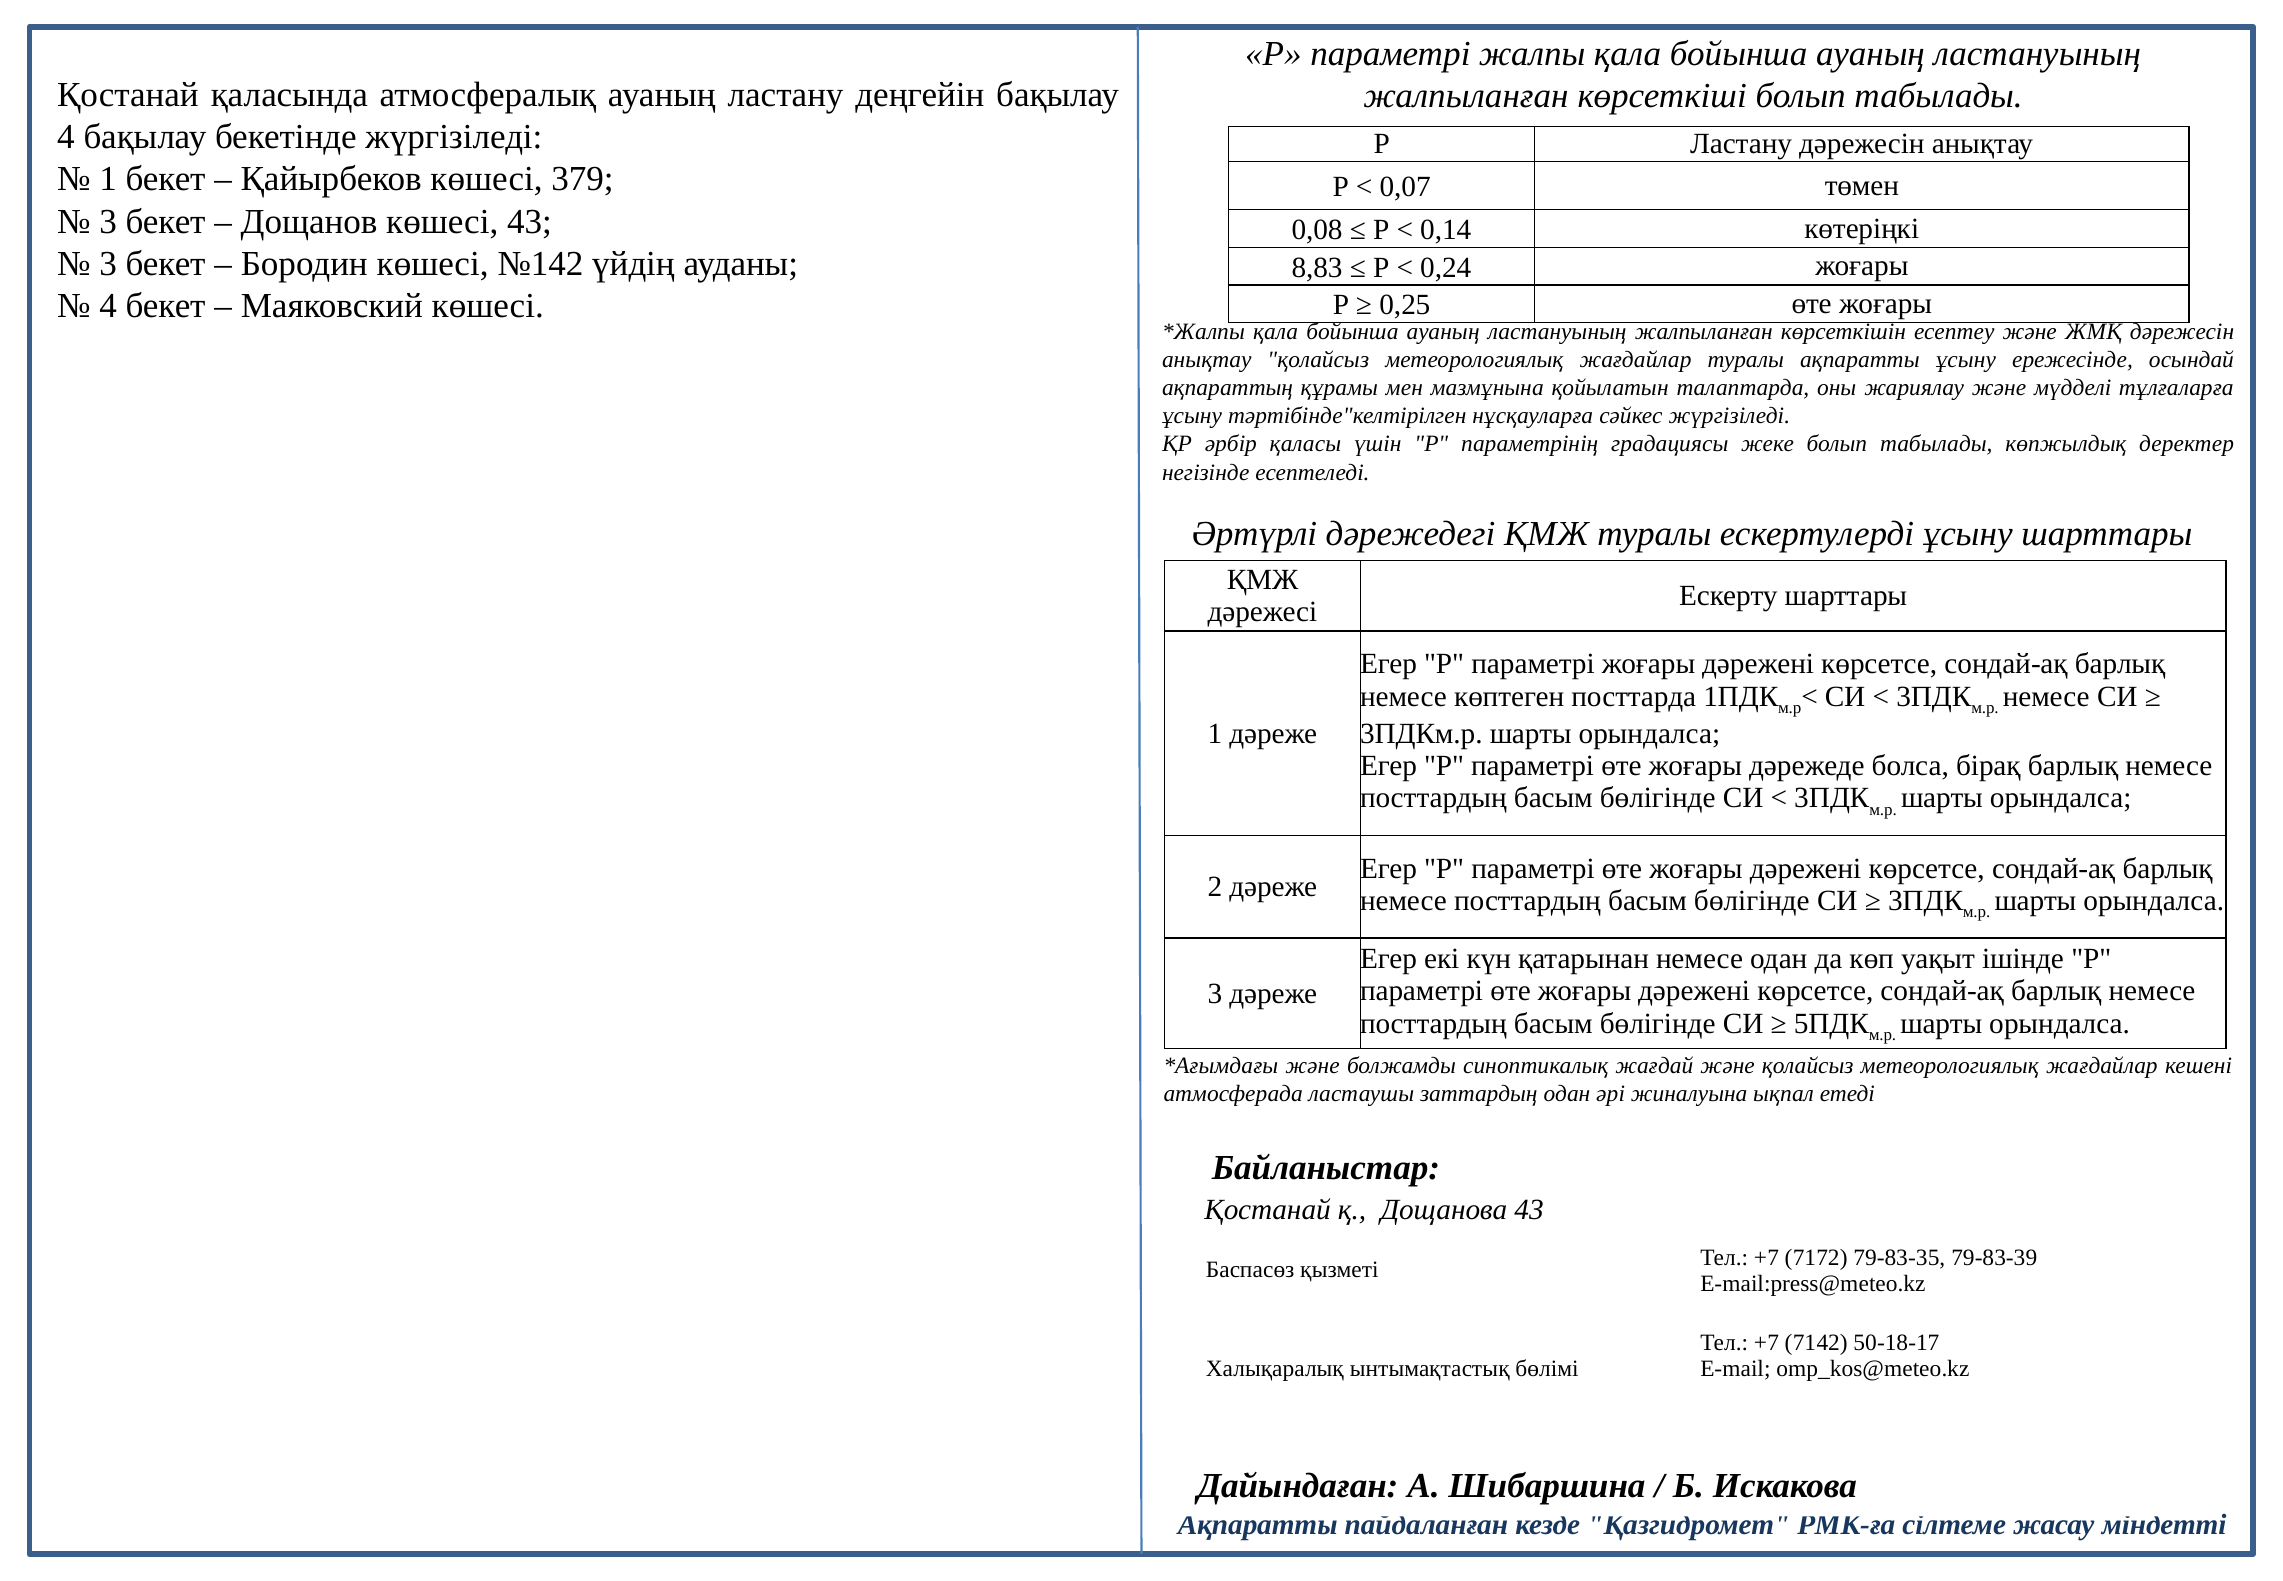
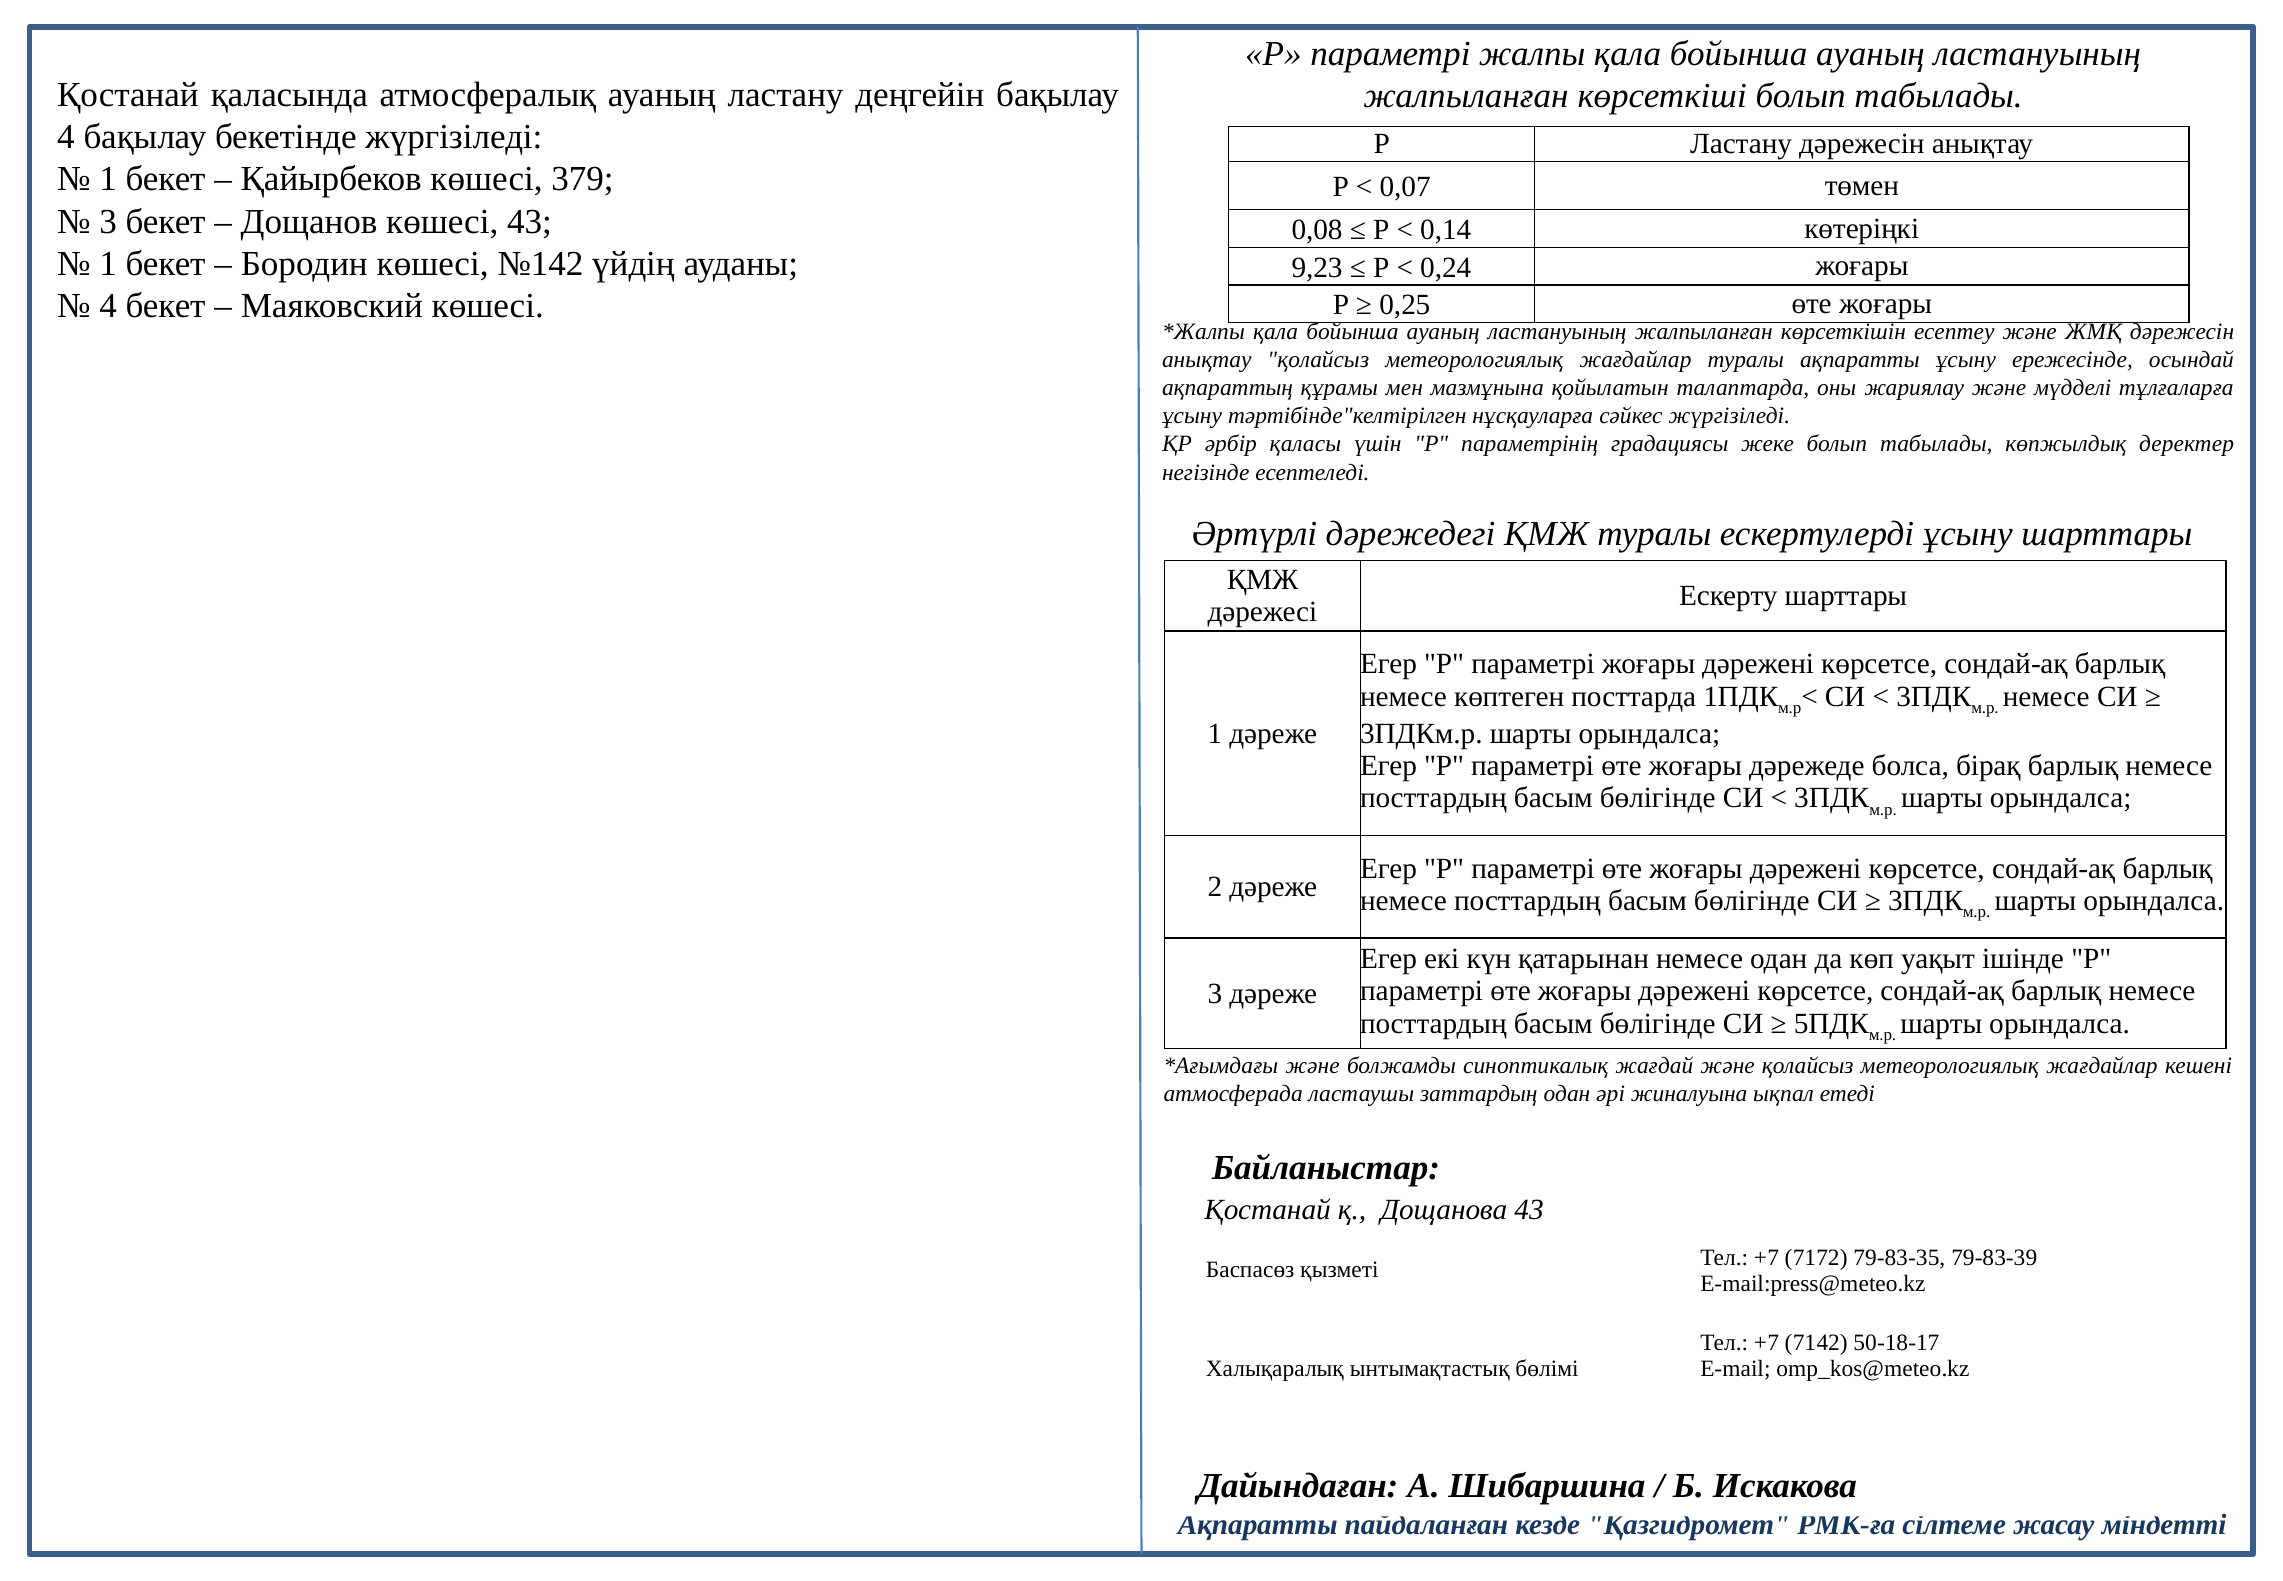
3: 3 -> 1 (108, 264)
8,83: 8,83 -> 9,23 (1317, 267)
